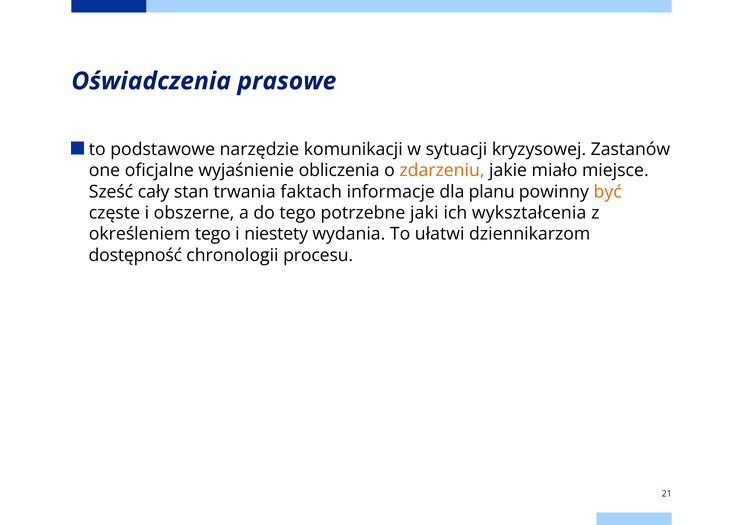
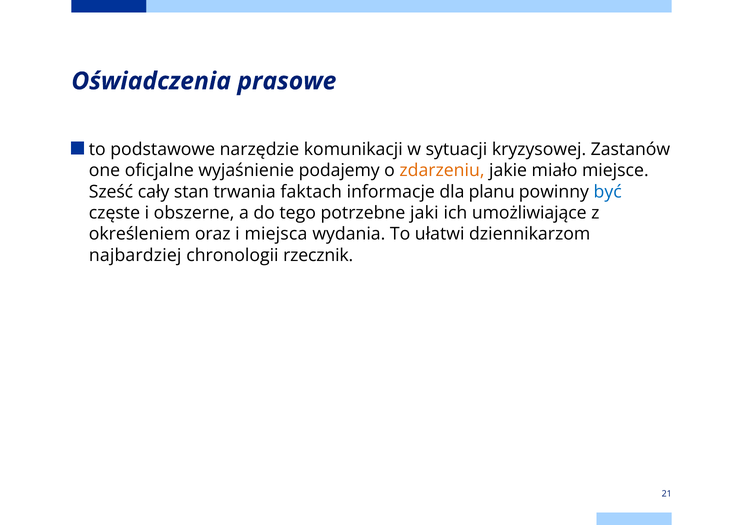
obliczenia: obliczenia -> podajemy (339, 171)
być colour: orange -> blue (608, 192)
wykształcenia: wykształcenia -> umożliwiające (529, 213)
określeniem tego: tego -> oraz (213, 234)
niestety: niestety -> miejsca (276, 234)
dostępność: dostępność -> najbardziej (135, 255)
procesu: procesu -> rzecznik (318, 255)
